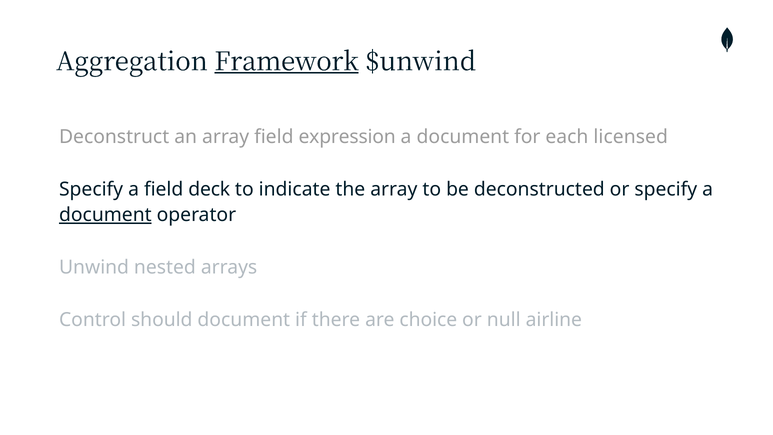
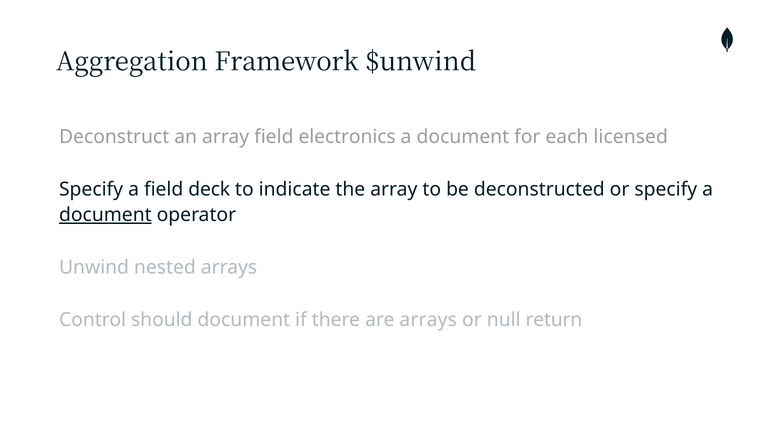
Framework underline: present -> none (287, 62)
expression: expression -> electronics (347, 137)
are choice: choice -> arrays (428, 320)
airline: airline -> return (554, 320)
